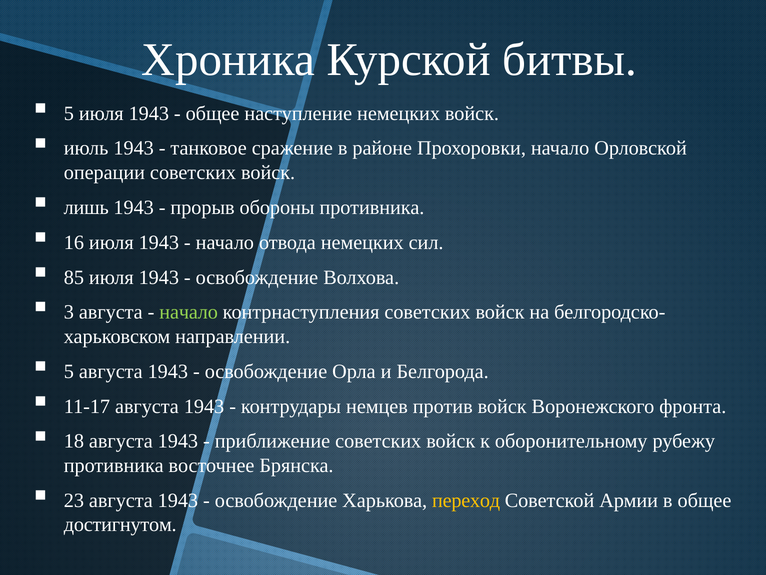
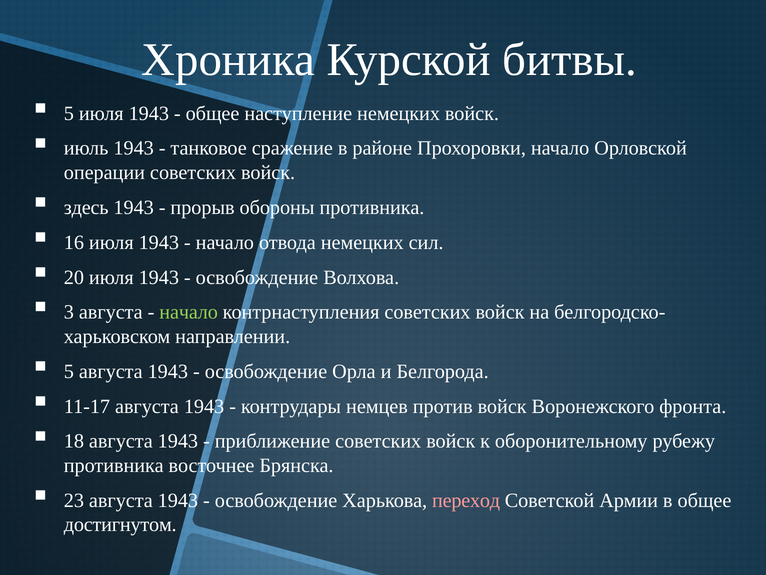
лишь: лишь -> здесь (86, 207)
85: 85 -> 20 (74, 277)
переход colour: yellow -> pink (466, 500)
